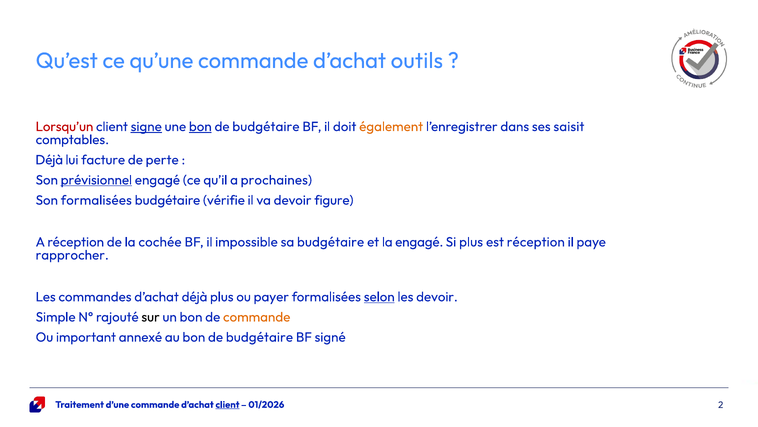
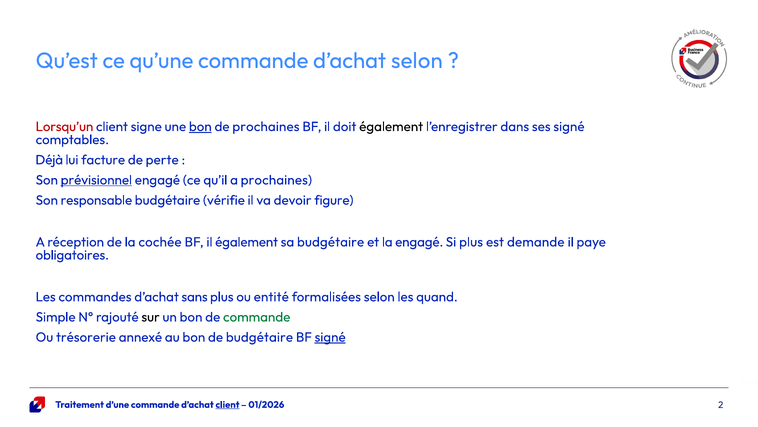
d’achat outils: outils -> selon (417, 61)
signe underline: present -> none (146, 126)
budgétaire: budgétaire -> prochaines (266, 126)
également colour: orange -> black (391, 126)
ses saisit: saisit -> signé (569, 126)
Son formalisées: formalisées -> responsable (96, 200)
il impossible: impossible -> également (247, 242)
est réception: réception -> demande (536, 242)
rapprocher: rapprocher -> obligatoires (72, 255)
d’achat déjà: déjà -> sans (195, 296)
payer: payer -> entité (271, 296)
selon underline: present -> none (379, 296)
les devoir: devoir -> quand (437, 296)
commande colour: orange -> green (257, 317)
important: important -> trésorerie (86, 337)
signé underline: none -> present (330, 337)
